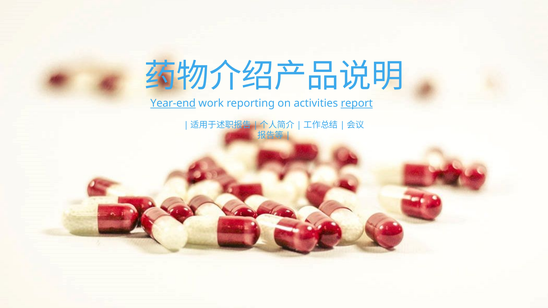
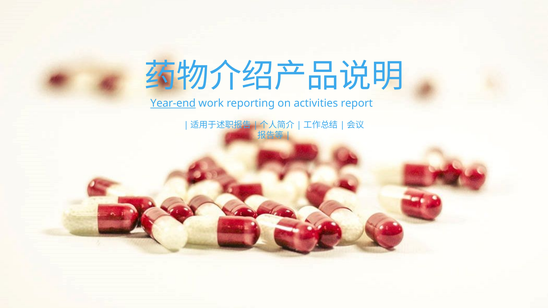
report underline: present -> none (357, 103)
